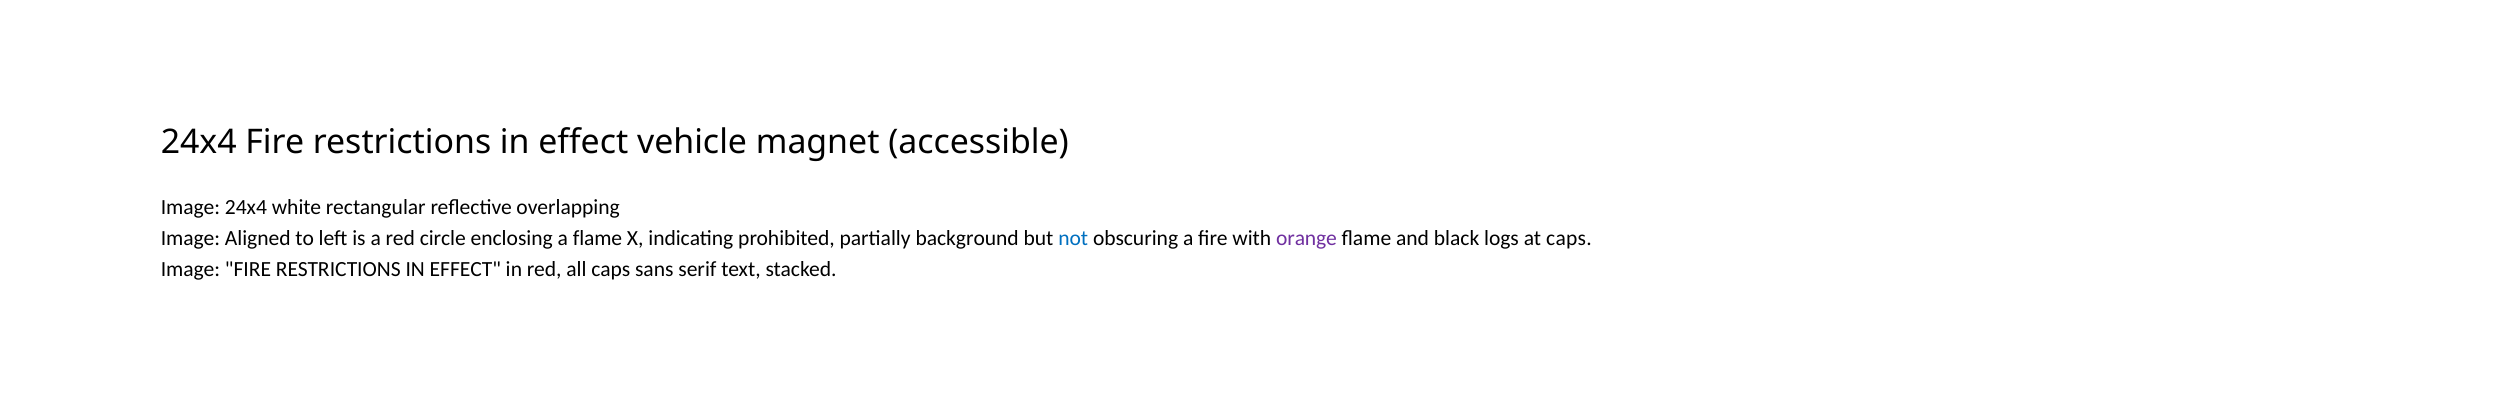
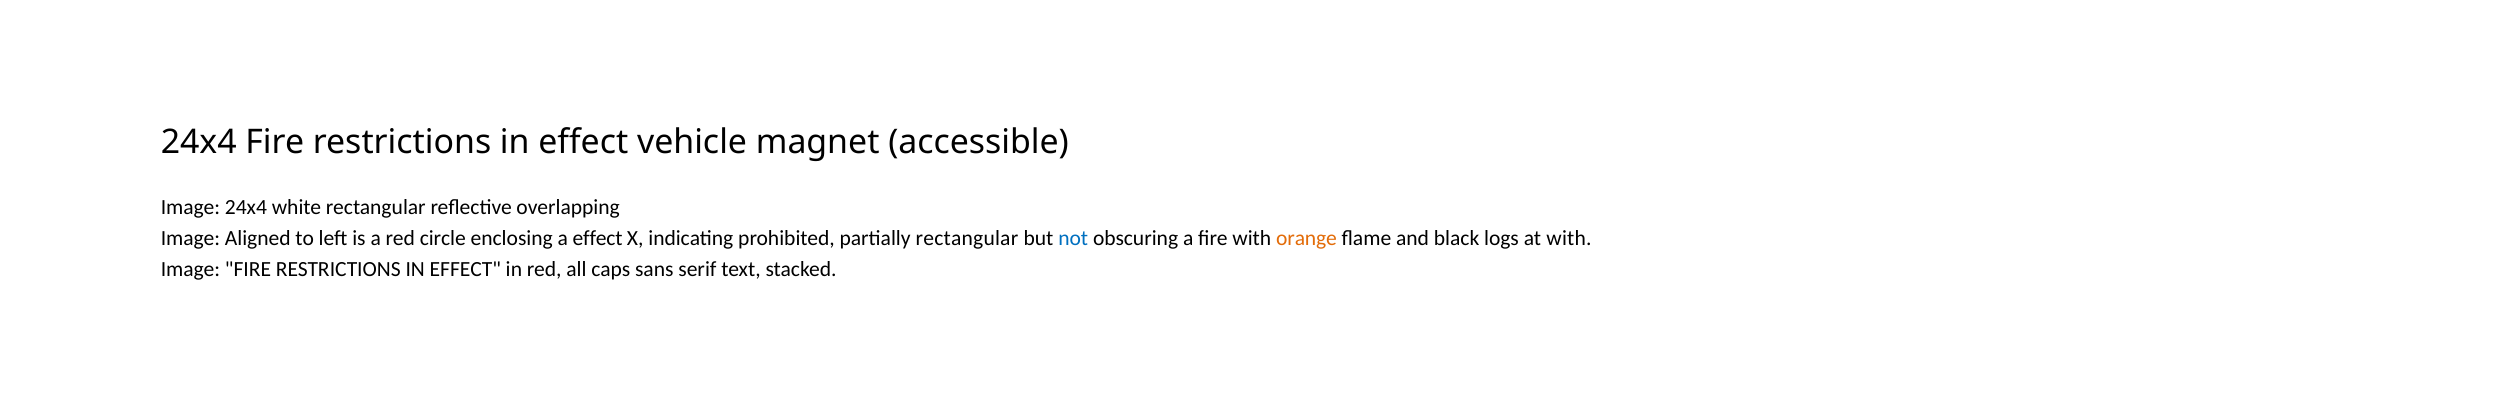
a flame: flame -> effect (598, 238)
partially background: background -> rectangular (967, 238)
orange colour: purple -> orange (1307, 238)
at caps: caps -> with (1569, 238)
